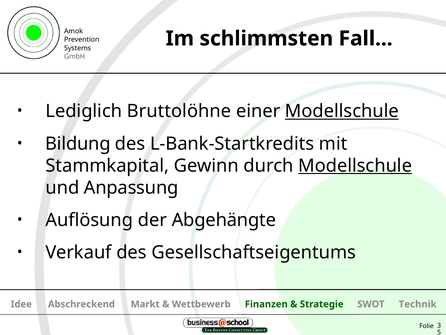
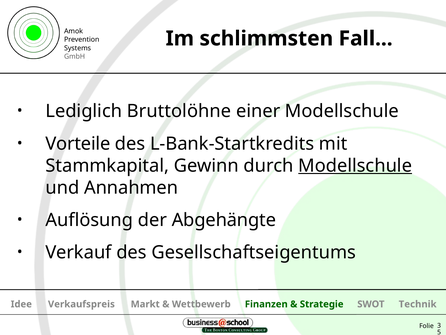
Modellschule underline: present -> none (342, 111)
Bildung: Bildung -> Vorteile (78, 143)
Anpassung: Anpassung -> Annahmen (131, 187)
Abschreckend: Abschreckend -> Verkaufspreis (81, 304)
